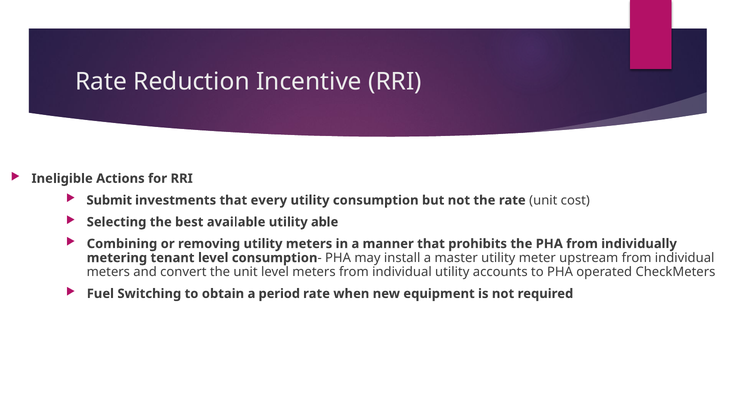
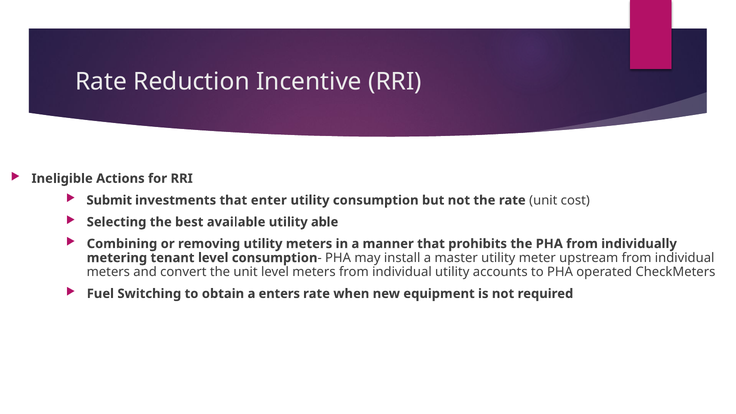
every: every -> enter (269, 200)
period: period -> enters (279, 294)
